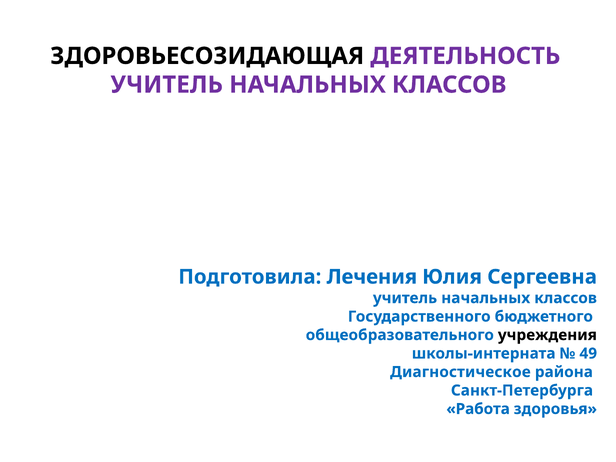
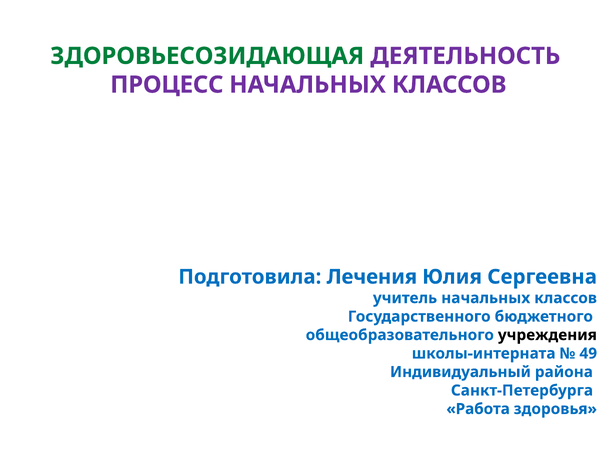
ЗДОРОВЬЕСОЗИДАЮЩАЯ colour: black -> green (207, 56)
УЧИТЕЛЬ: УЧИТЕЛЬ -> ПРОЦЕСС (167, 85)
Диагностическое: Диагностическое -> Индивидуальный (460, 372)
